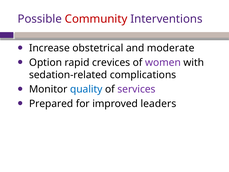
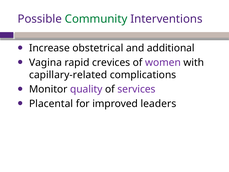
Community colour: red -> green (96, 19)
moderate: moderate -> additional (171, 48)
Option: Option -> Vagina (46, 62)
sedation-related: sedation-related -> capillary-related (68, 75)
quality colour: blue -> purple (86, 89)
Prepared: Prepared -> Placental (51, 104)
